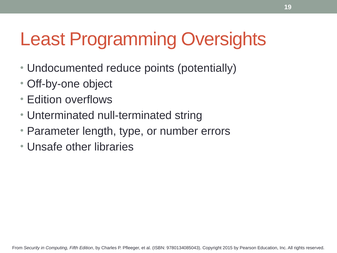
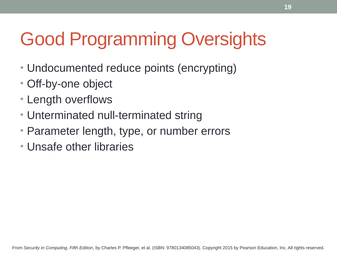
Least: Least -> Good (43, 39)
potentially: potentially -> encrypting (207, 68)
Edition: Edition -> Length (44, 100)
